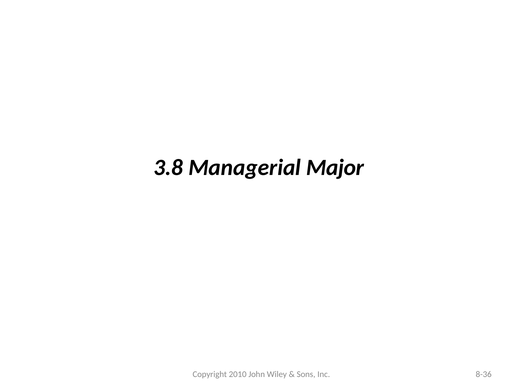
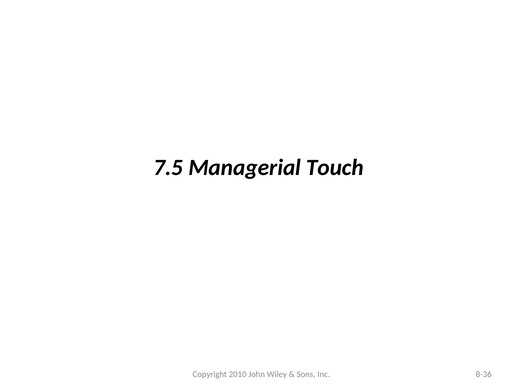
3.8: 3.8 -> 7.5 (168, 168)
Major: Major -> Touch (335, 168)
